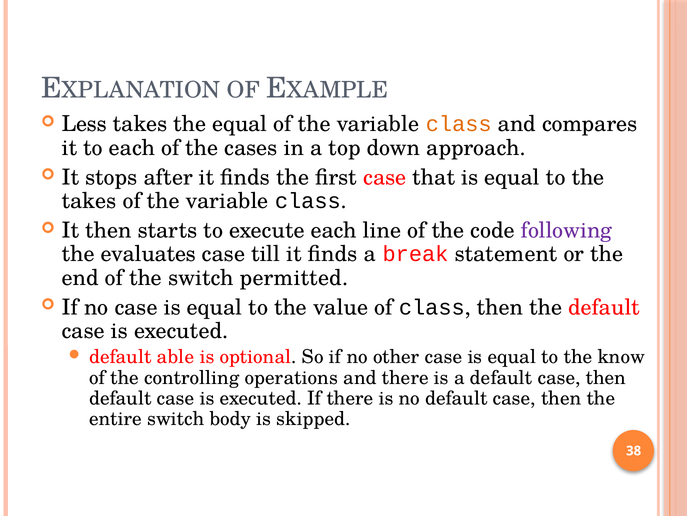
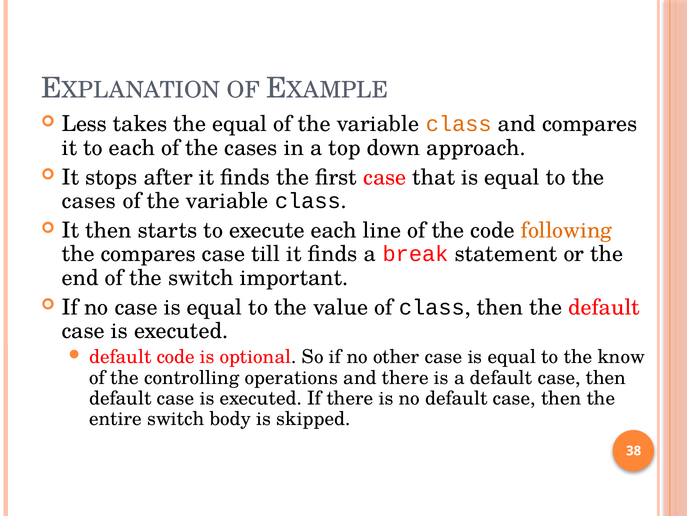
takes: takes -> cases (89, 201)
following colour: purple -> orange (567, 230)
the evaluates: evaluates -> compares (148, 254)
permitted: permitted -> important (294, 278)
default able: able -> code (176, 357)
